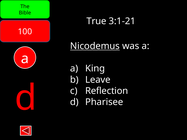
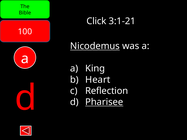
True: True -> Click (96, 21)
Leave: Leave -> Heart (98, 80)
Pharisee underline: none -> present (104, 102)
